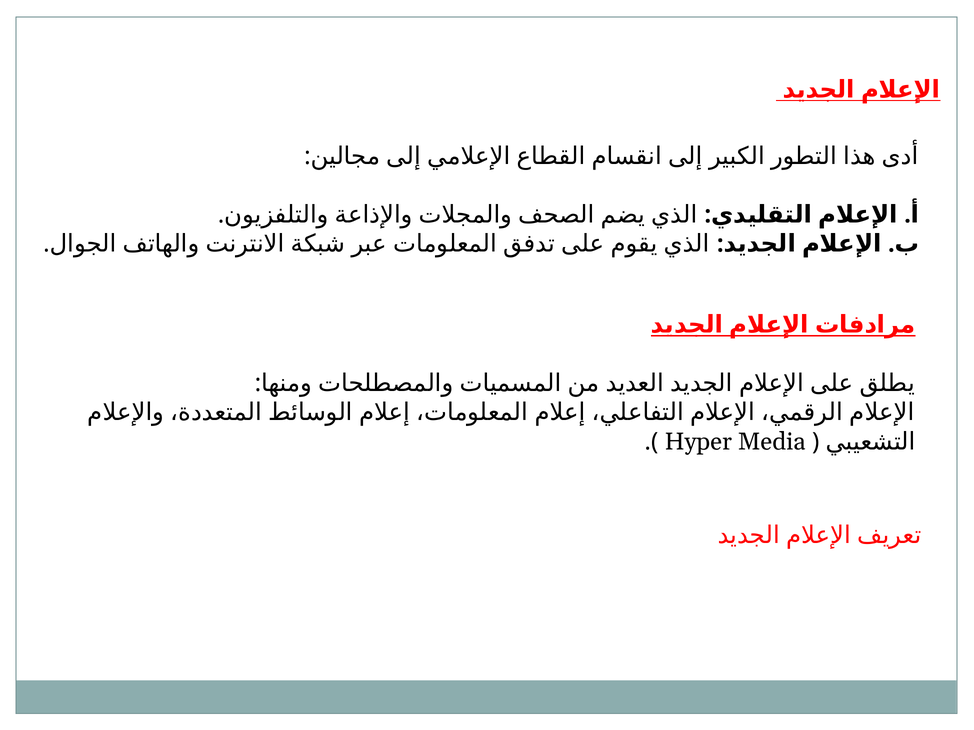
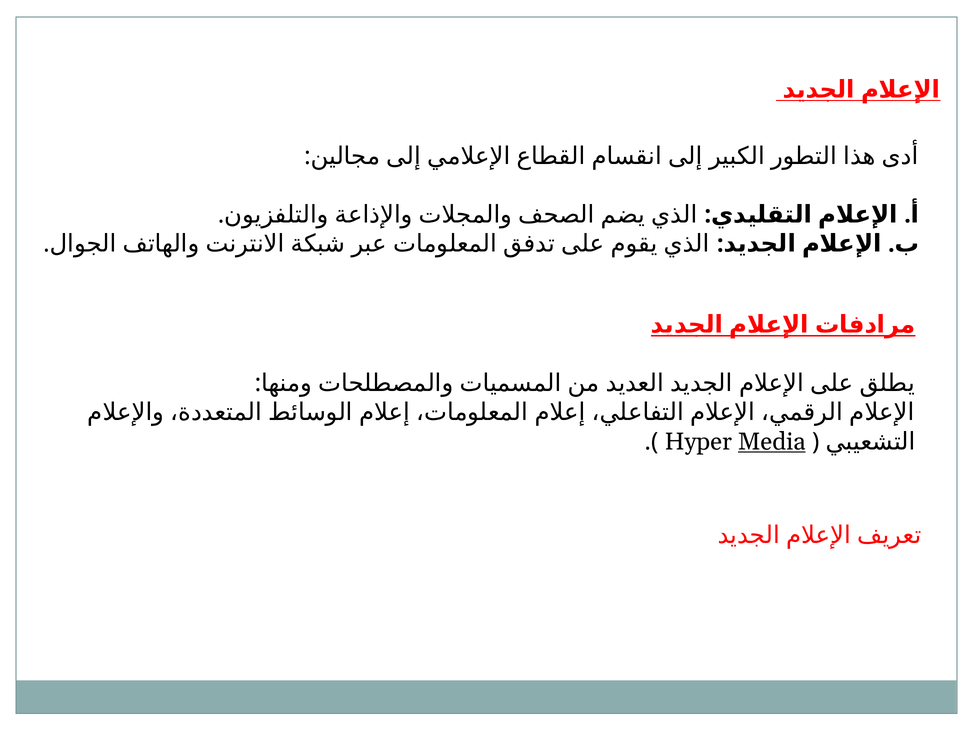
Media underline: none -> present (772, 442)
